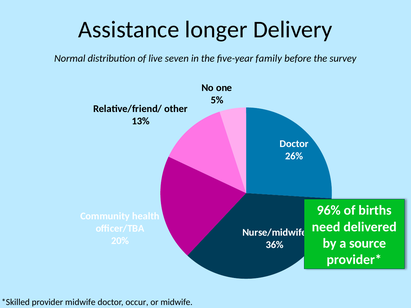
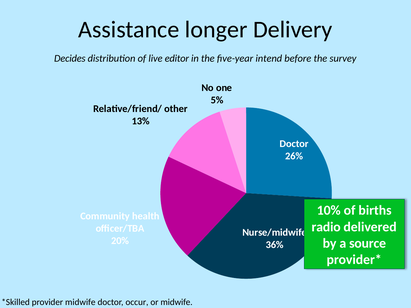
Normal: Normal -> Decides (70, 59)
seven: seven -> editor (177, 59)
family: family -> intend (269, 59)
96%: 96% -> 10% (329, 211)
need: need -> radio (326, 227)
